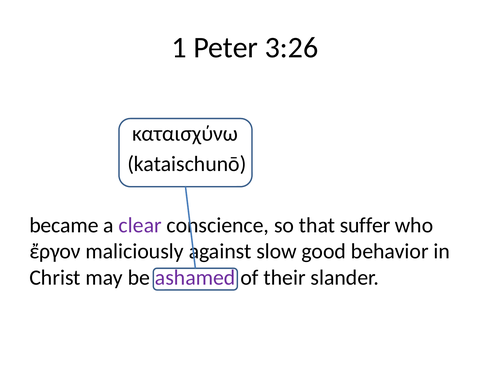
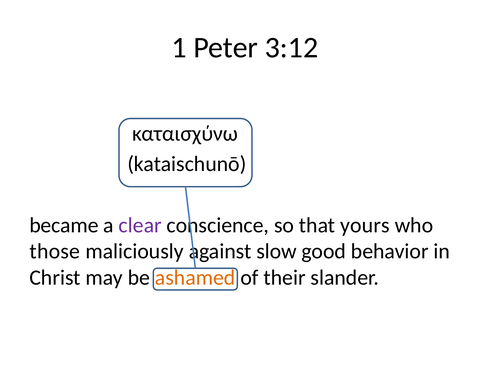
3:26: 3:26 -> 3:12 (292, 47)
suffer: suffer -> yours (365, 225)
ἔργον: ἔργον -> those (55, 251)
ashamed colour: purple -> orange (195, 277)
